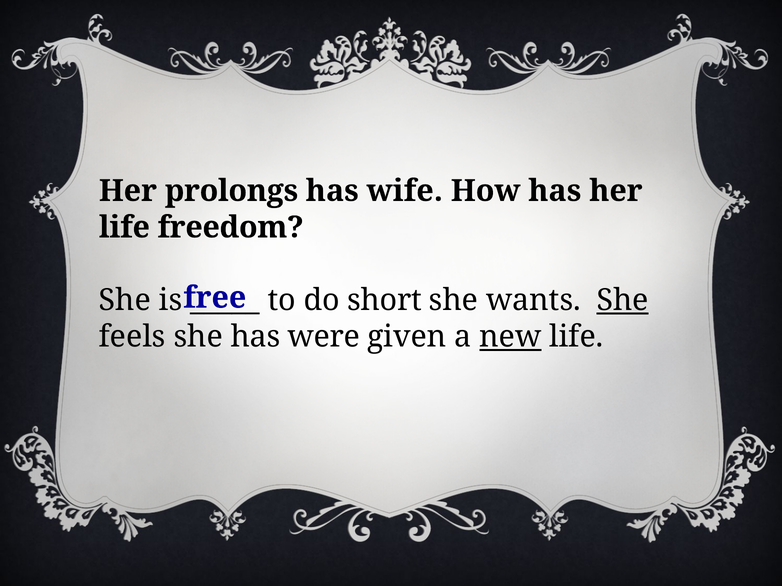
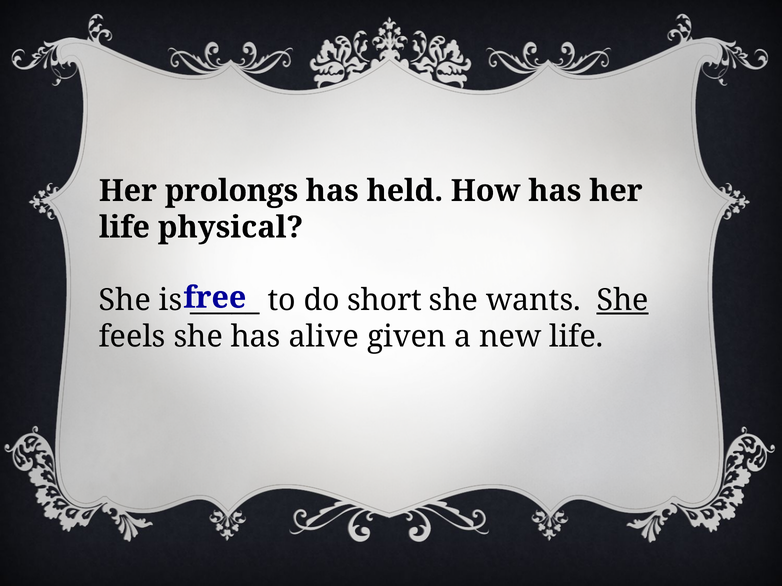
wife: wife -> held (405, 191)
freedom: freedom -> physical (231, 228)
were: were -> alive (324, 337)
new underline: present -> none (510, 337)
